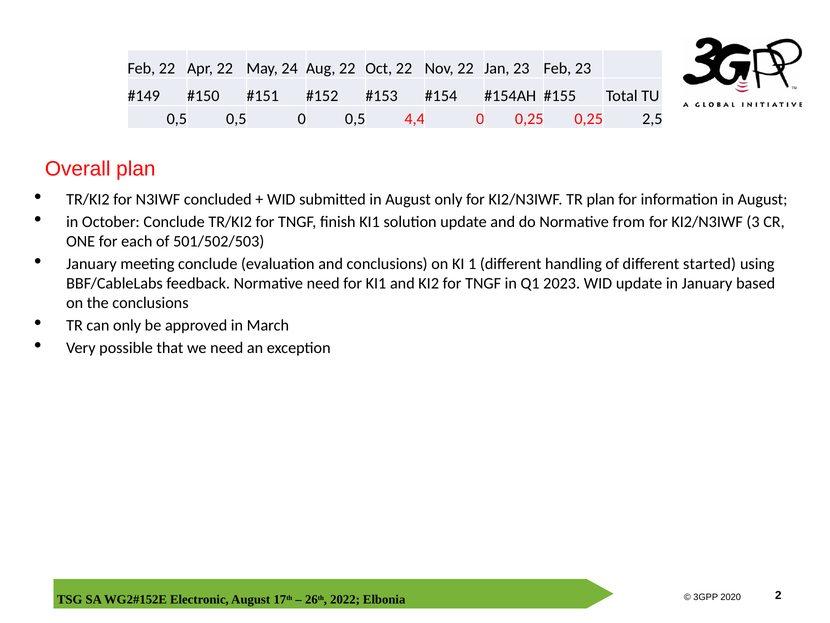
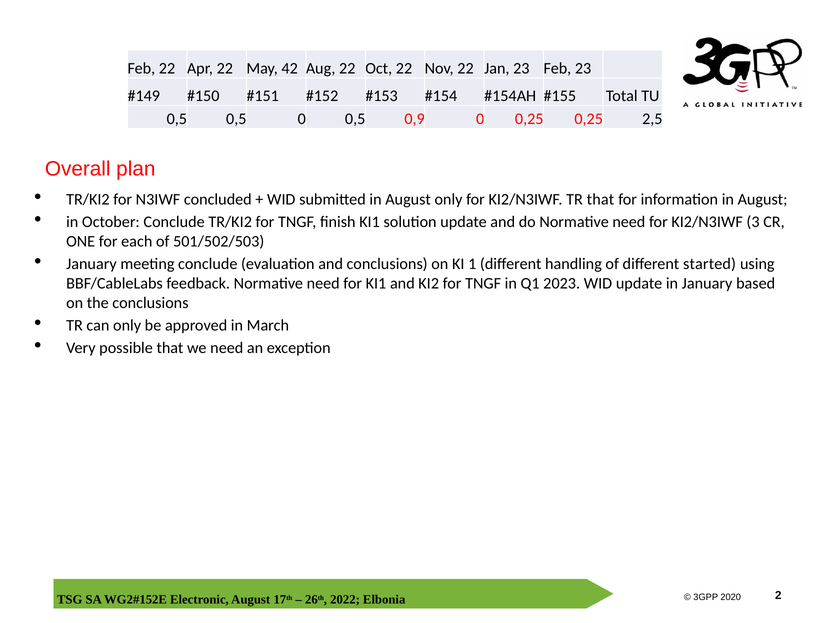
24: 24 -> 42 (290, 68)
4,4: 4,4 -> 0,9 (415, 119)
TR plan: plan -> that (600, 199)
do Normative from: from -> need (629, 222)
